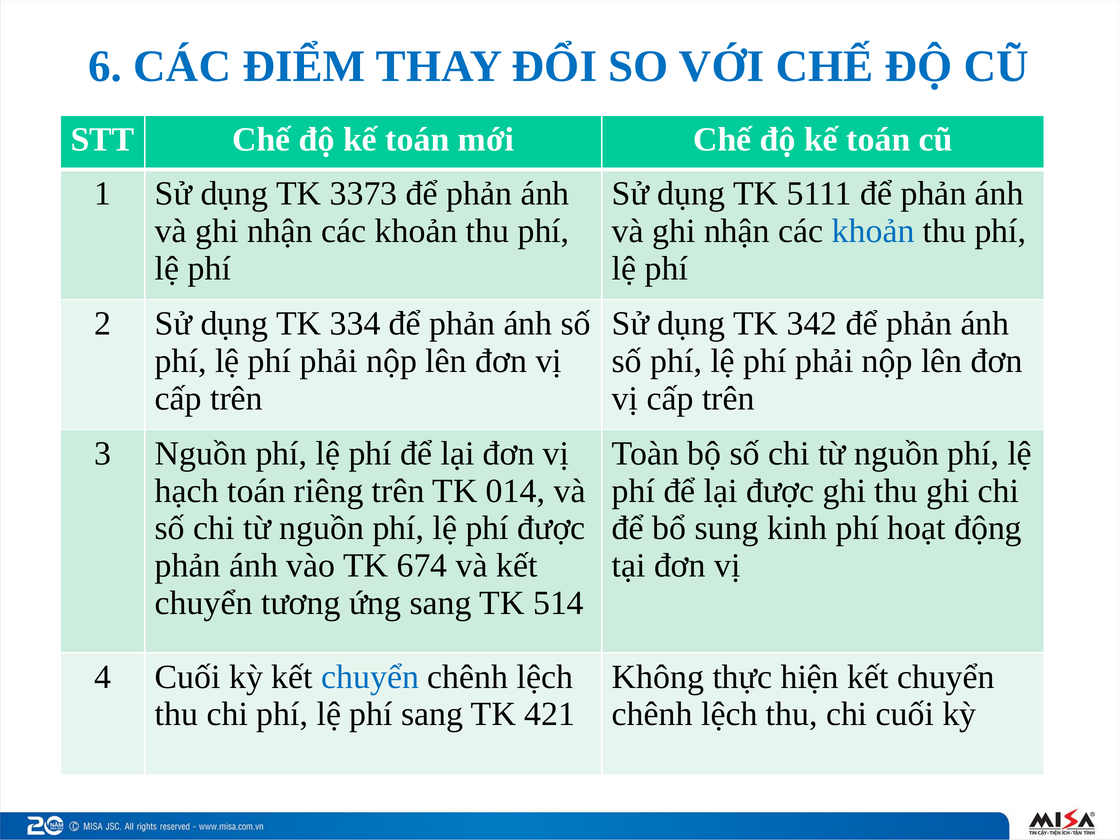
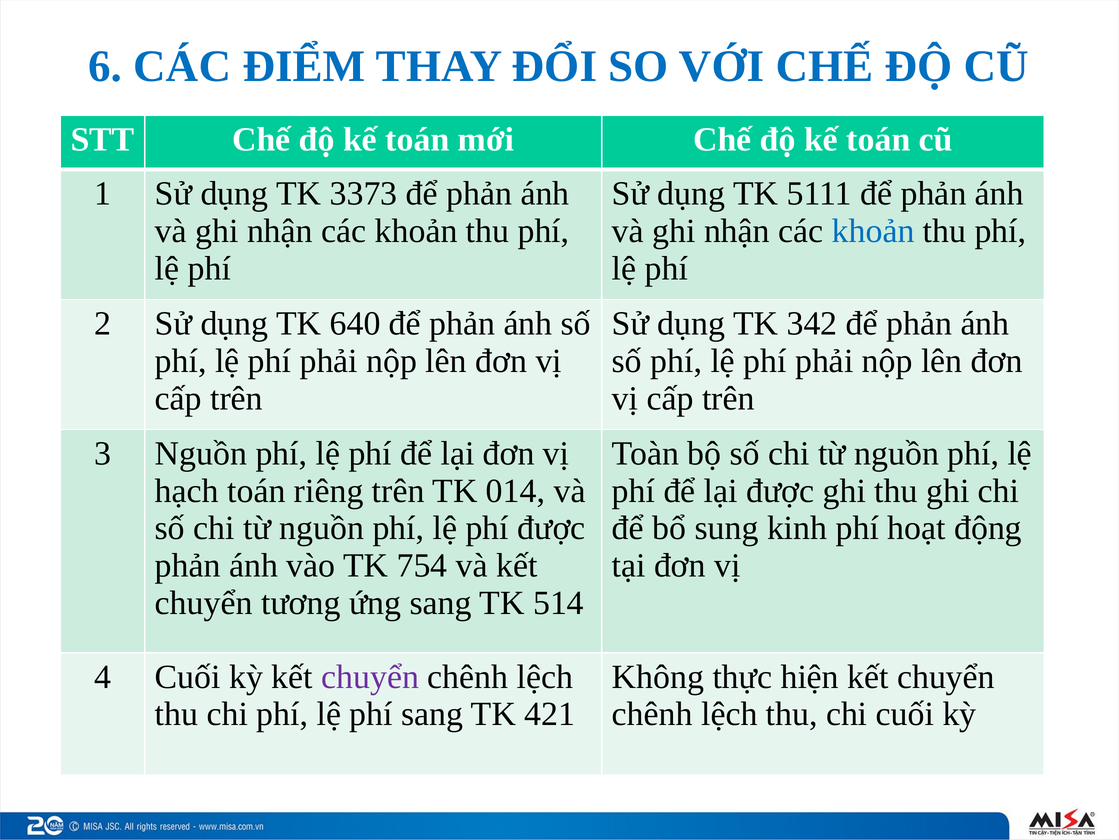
334: 334 -> 640 (355, 323)
674: 674 -> 754 (422, 566)
chuyển colour: blue -> purple (370, 677)
